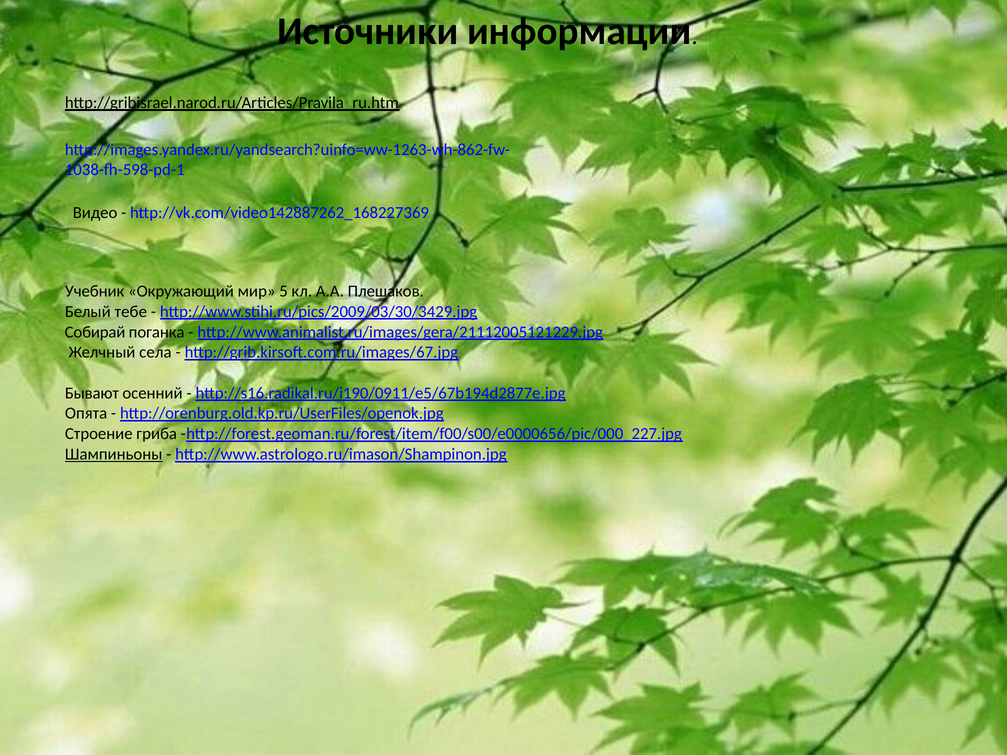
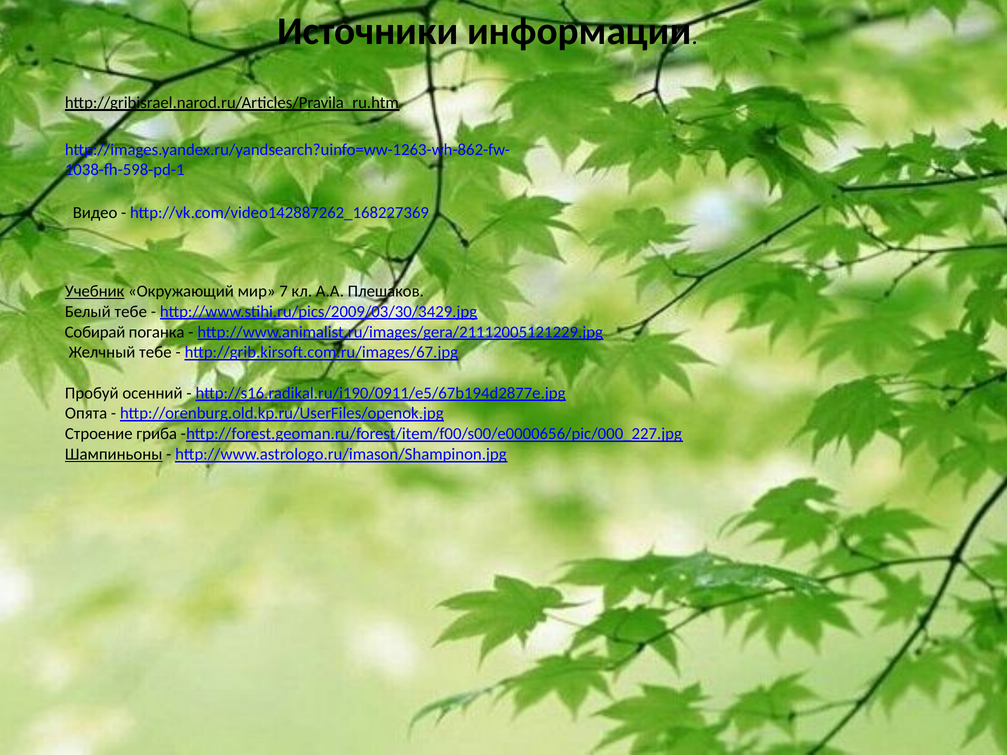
Учебник underline: none -> present (95, 291)
5: 5 -> 7 (284, 291)
Желчный села: села -> тебе (155, 353)
Бывают: Бывают -> Пробуй (92, 393)
